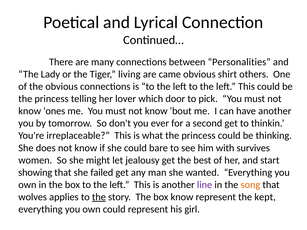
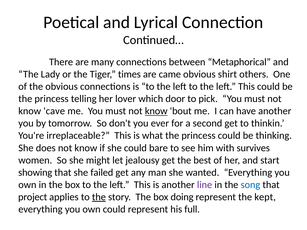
Personalities: Personalities -> Metaphorical (239, 62)
living: living -> times (129, 74)
ones: ones -> cave (54, 111)
know underline: none -> present (156, 111)
song colour: orange -> blue (250, 185)
wolves: wolves -> project (33, 197)
box know: know -> doing (182, 197)
girl: girl -> full (192, 209)
